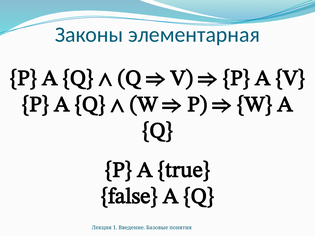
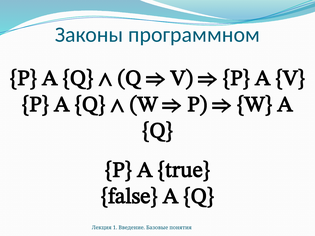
элементарная: элементарная -> программном (194, 35)
